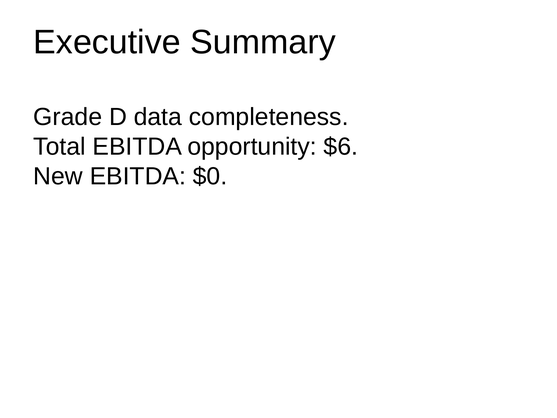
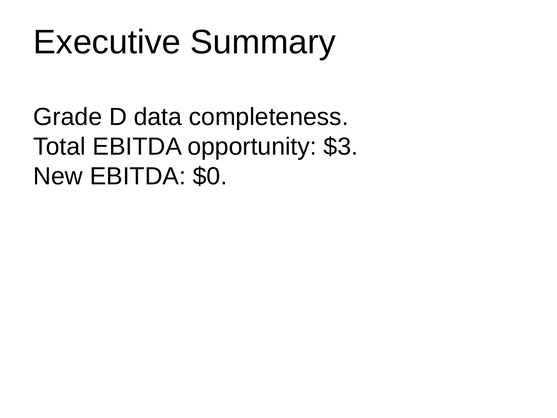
$6: $6 -> $3 (341, 147)
